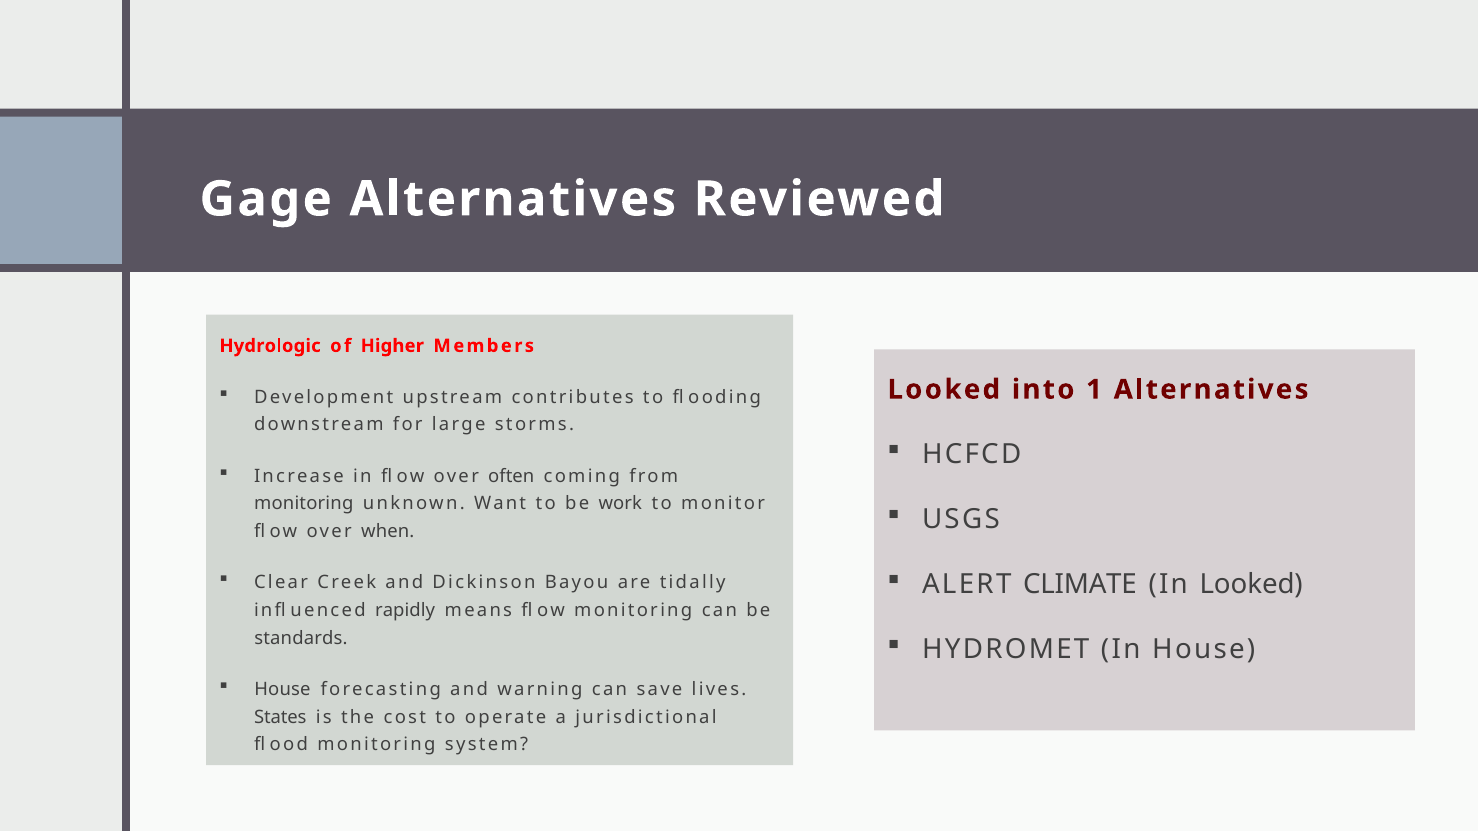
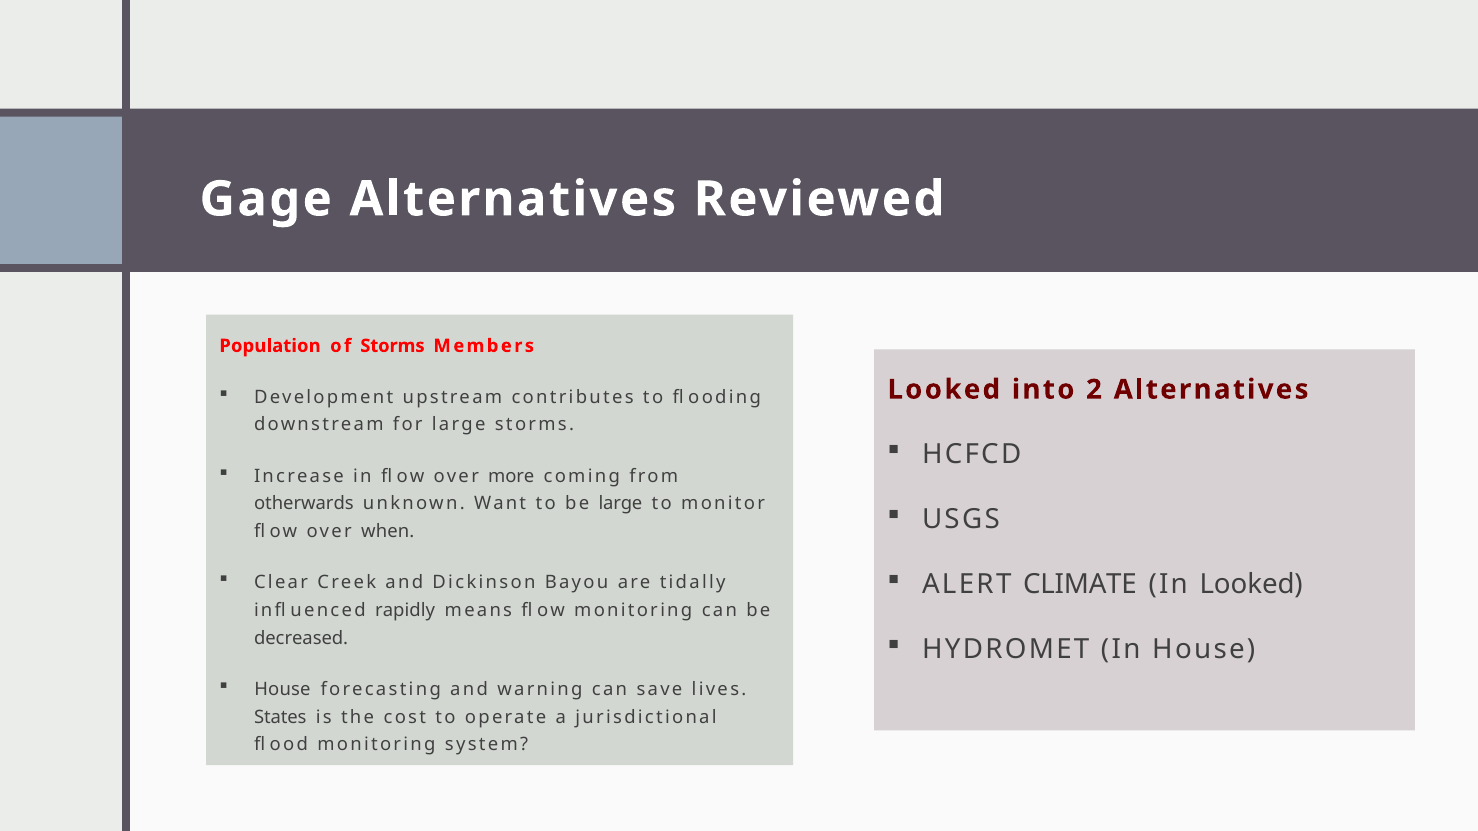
Hydrologic: Hydrologic -> Population (270, 346)
of Higher: Higher -> Storms (392, 346)
1: 1 -> 2 (1094, 390)
often: often -> more (511, 476)
monitoring: monitoring -> otherwards (304, 504)
be work: work -> large (620, 504)
standards: standards -> decreased (301, 638)
